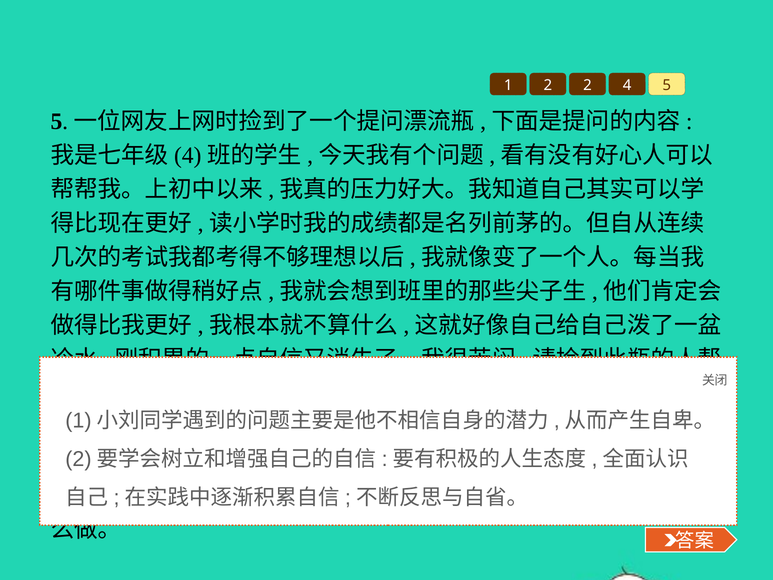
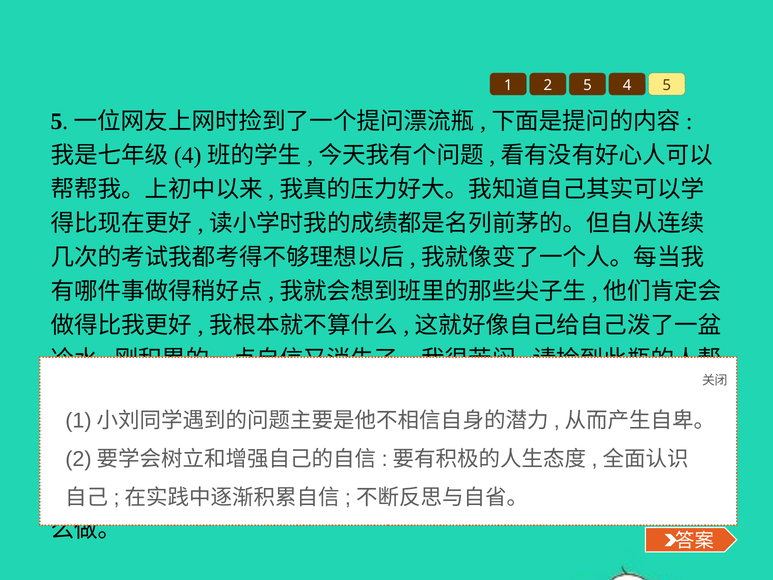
2 2: 2 -> 5 (587, 85)
